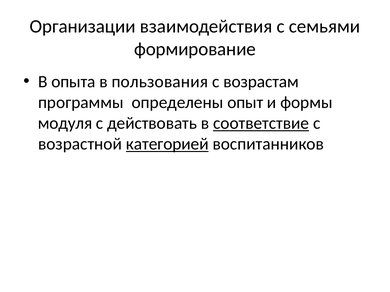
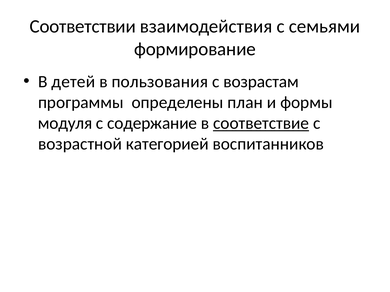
Организации: Организации -> Соответствии (83, 26)
опыта: опыта -> детей (73, 82)
опыт: опыт -> план (245, 103)
действовать: действовать -> содержание (152, 123)
категорией underline: present -> none (167, 144)
